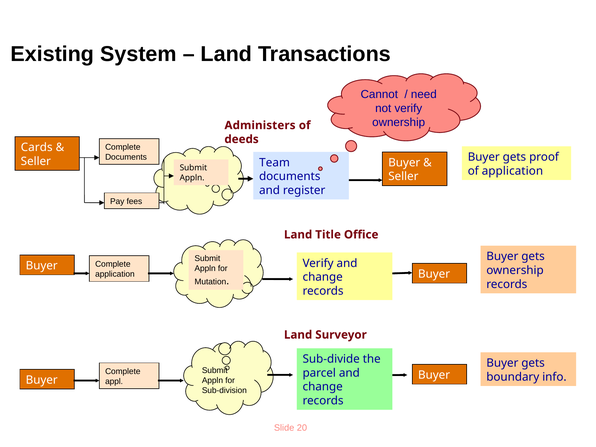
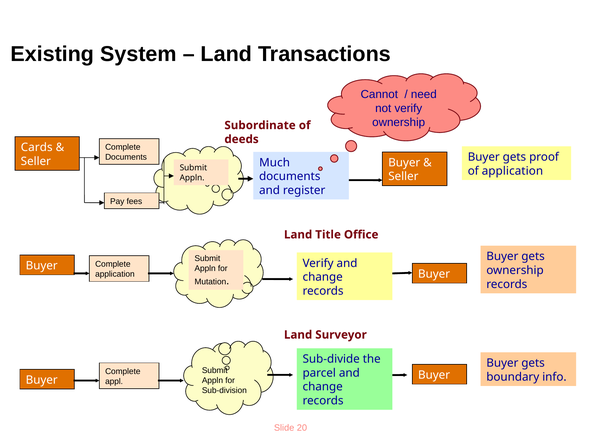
Administers: Administers -> Subordinate (260, 125)
Team: Team -> Much (275, 163)
